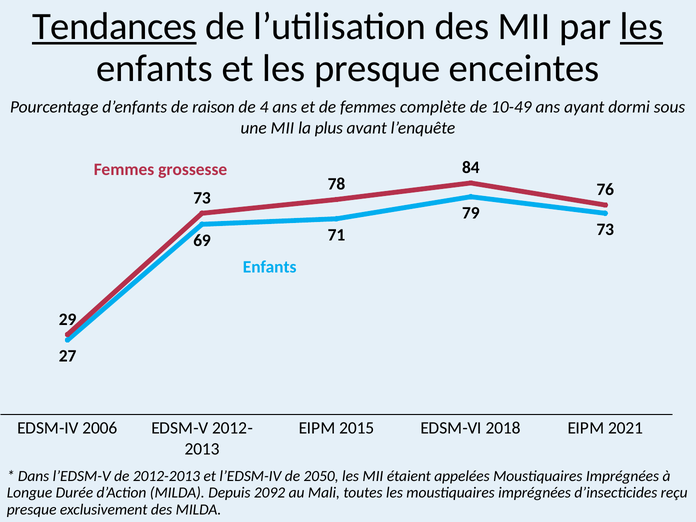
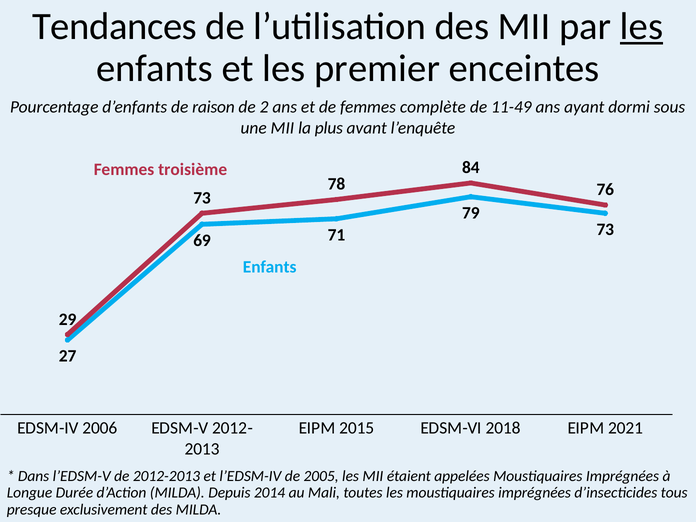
Tendances underline: present -> none (115, 27)
les presque: presque -> premier (377, 68)
4: 4 -> 2 (264, 107)
10-49: 10-49 -> 11-49 (511, 107)
grossesse: grossesse -> troisième (193, 170)
2050: 2050 -> 2005 (321, 476)
2092: 2092 -> 2014 (270, 493)
reçu: reçu -> tous (674, 493)
